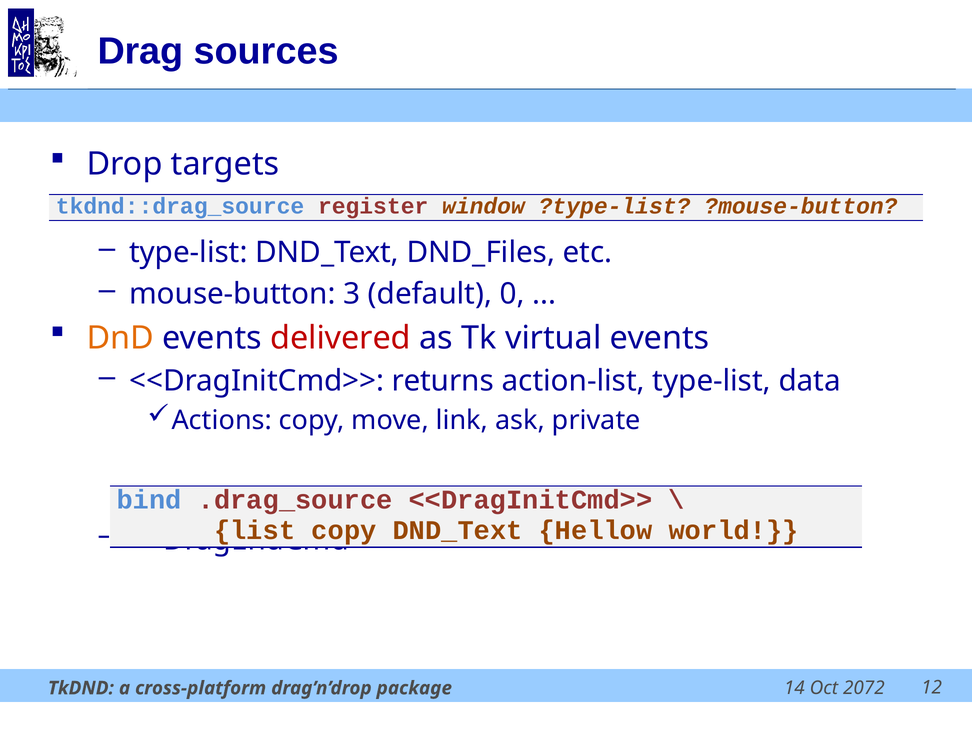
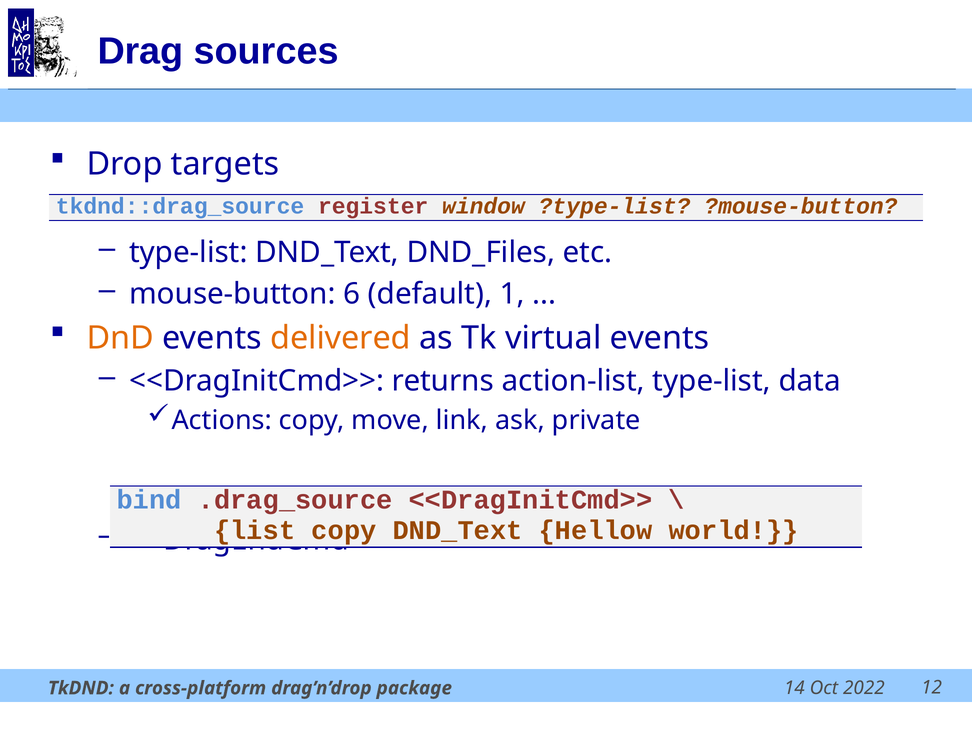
3: 3 -> 6 (352, 294)
0: 0 -> 1 (512, 294)
delivered colour: red -> orange (341, 338)
2072: 2072 -> 2022 (864, 688)
